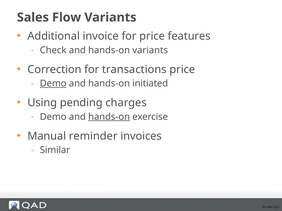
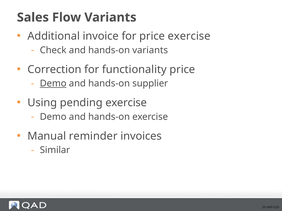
price features: features -> exercise (189, 36)
transactions: transactions -> functionality (134, 70)
initiated: initiated -> supplier (150, 84)
pending charges: charges -> exercise (126, 103)
hands-on underline: present -> none (109, 117)
